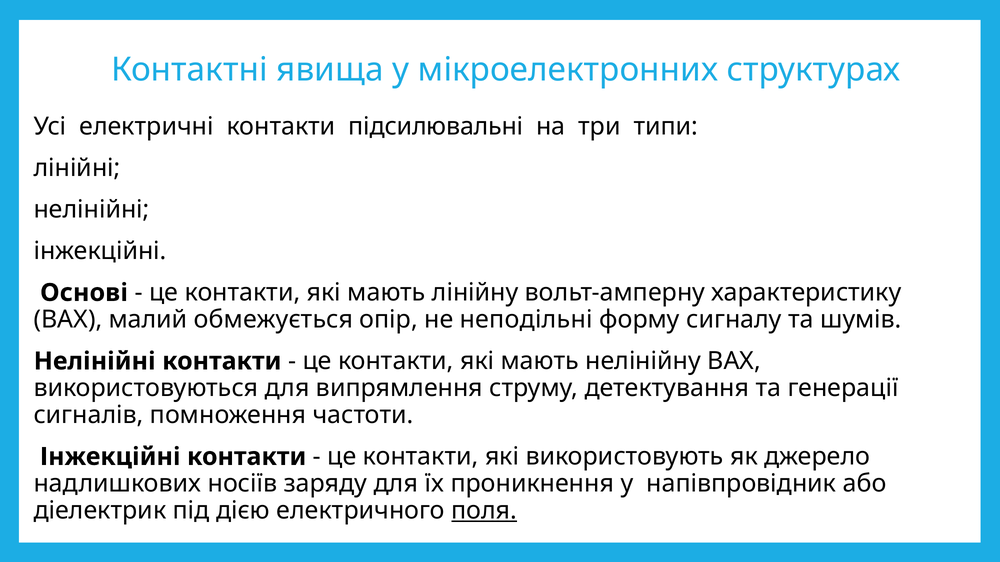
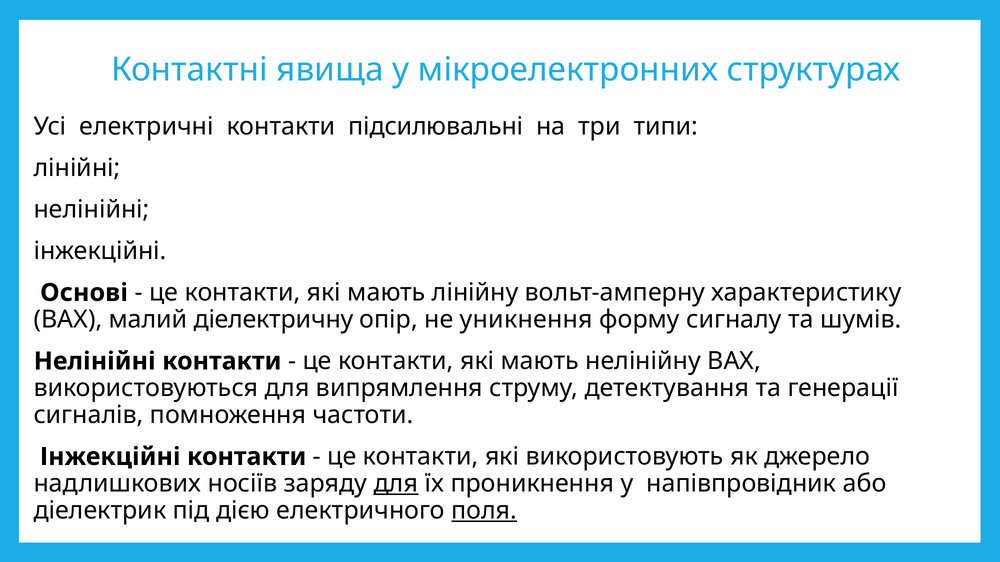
обмежується: обмежується -> діелектричну (274, 320)
неподільні: неподільні -> уникнення (526, 320)
для underline: none -> present (396, 484)
